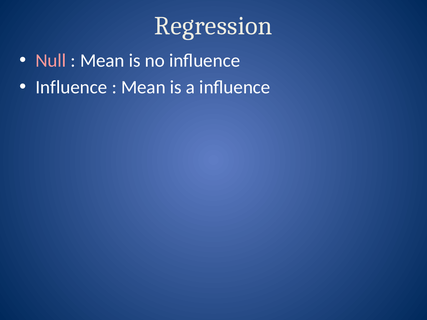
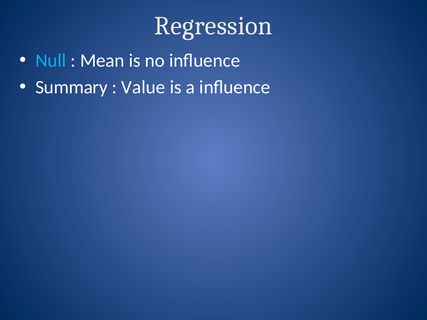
Null colour: pink -> light blue (51, 61)
Influence: Influence -> Summary (72, 87)
Mean: Mean -> Value (143, 87)
